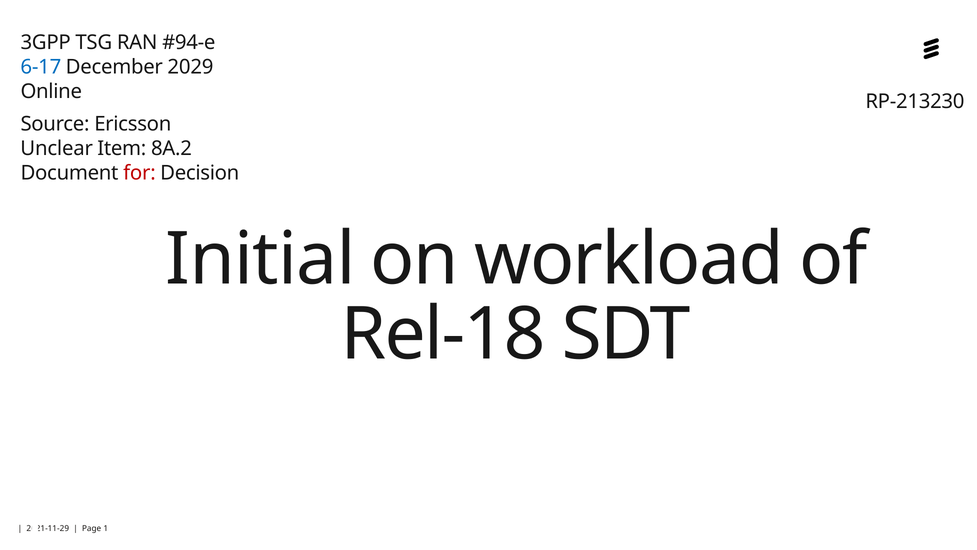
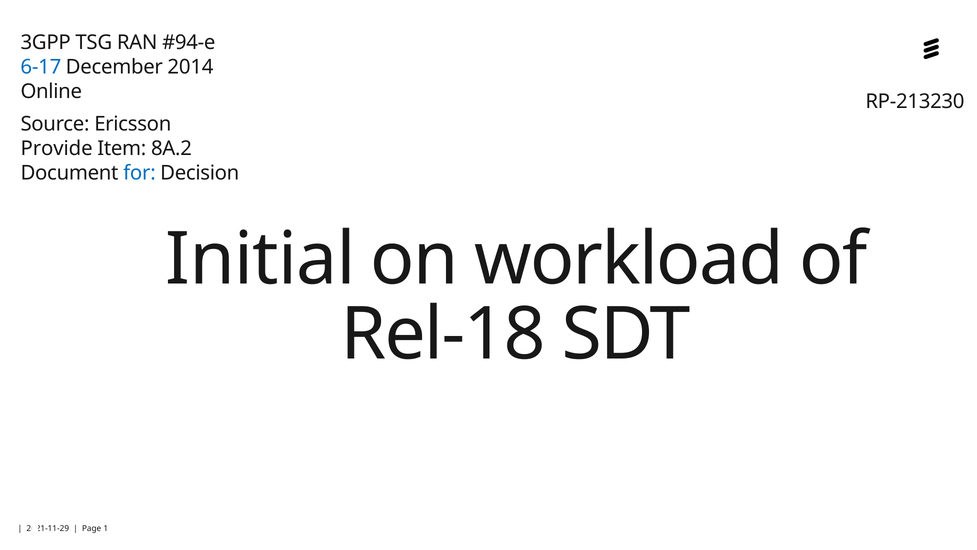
2029: 2029 -> 2014 (190, 67)
Unclear: Unclear -> Provide (57, 148)
for colour: red -> blue (139, 173)
